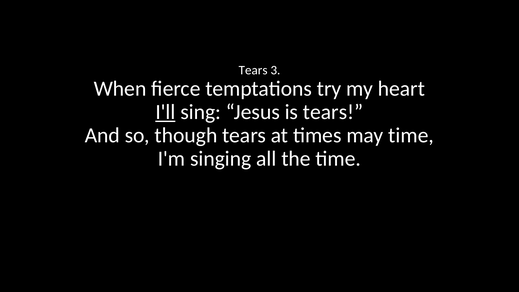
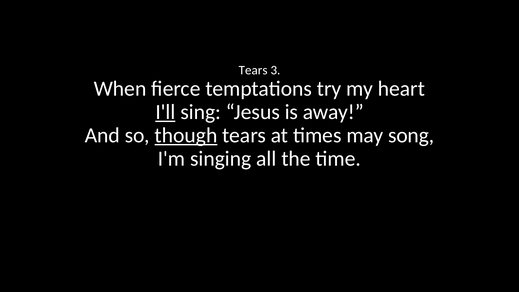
is tears: tears -> away (333, 112)
though underline: none -> present (186, 135)
may time: time -> song (411, 135)
